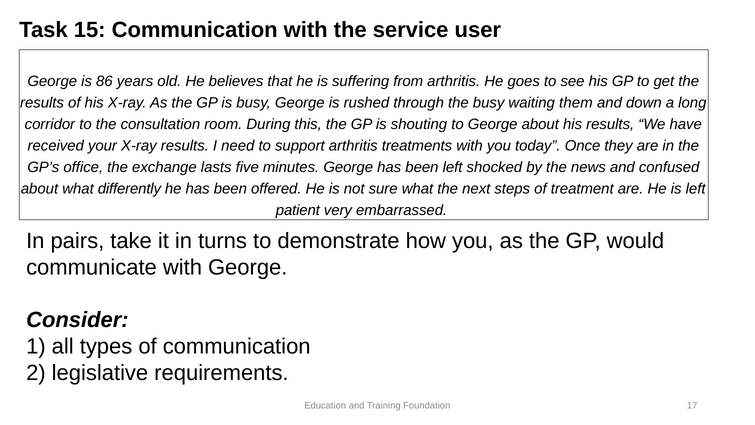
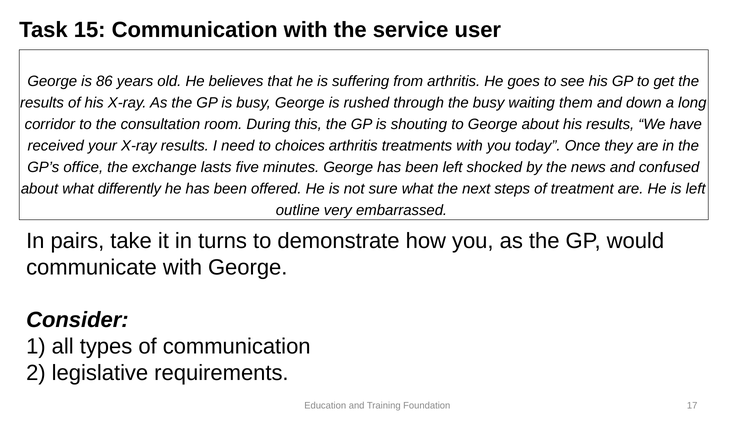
support: support -> choices (300, 146)
patient: patient -> outline (298, 210)
